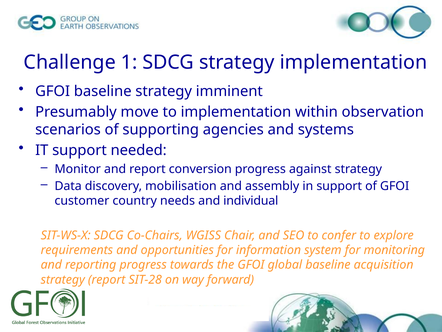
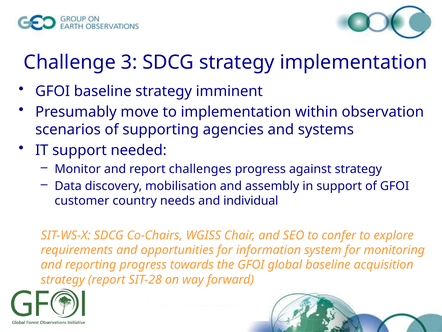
1: 1 -> 3 (129, 62)
conversion: conversion -> challenges (200, 169)
